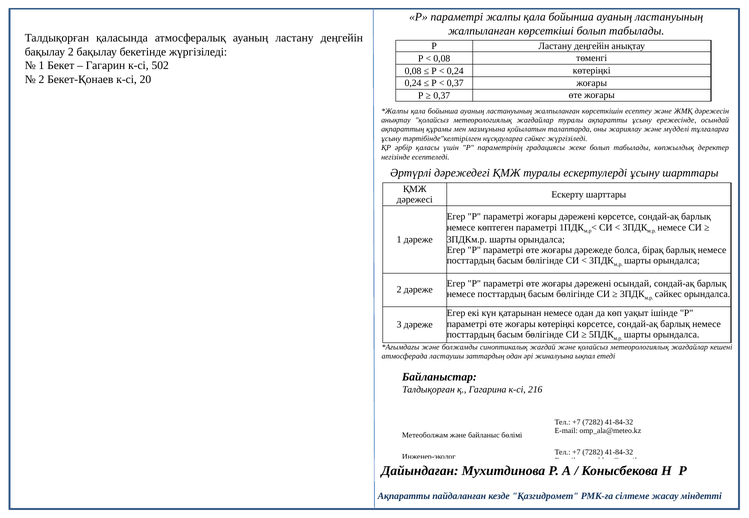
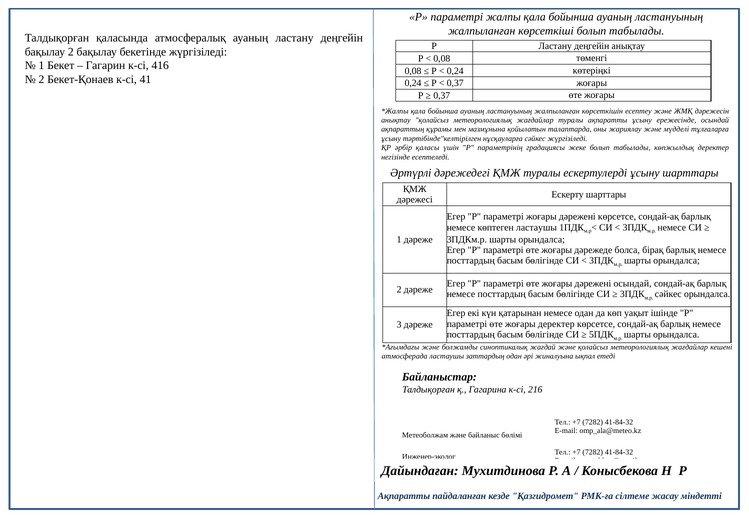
502: 502 -> 416 (160, 66)
20: 20 -> 41 (145, 80)
көптеген параметрі: параметрі -> ластаушы (536, 228)
жоғары көтеріңкі: көтеріңкі -> деректер (556, 324)
